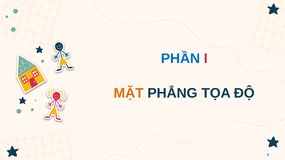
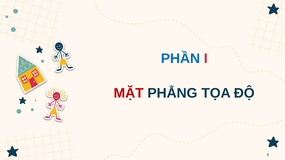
MẶT colour: orange -> red (129, 93)
